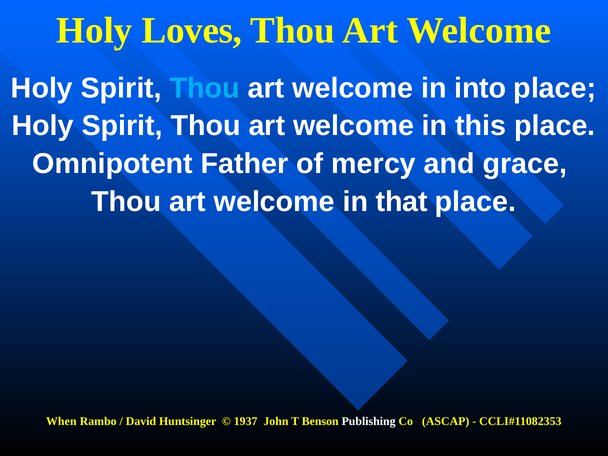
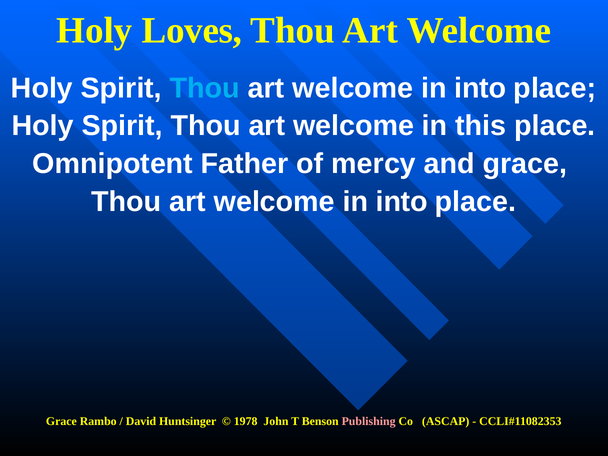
that: that -> into (402, 202)
When: When -> Grace (61, 421)
1937: 1937 -> 1978 (246, 421)
Publishing colour: white -> pink (369, 421)
